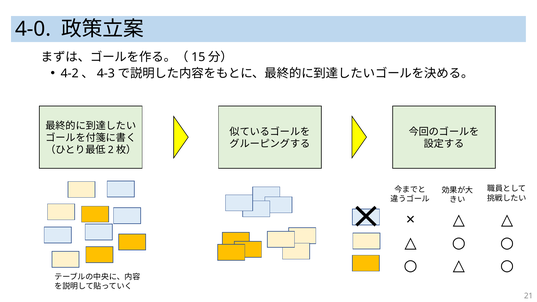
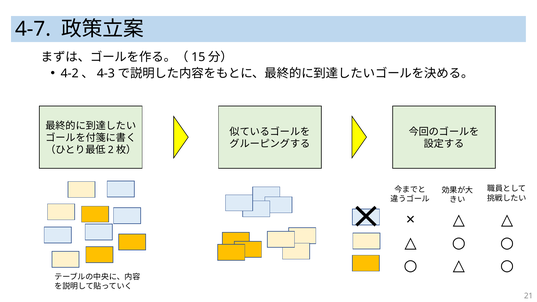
4-0: 4-0 -> 4-7 (33, 29)
